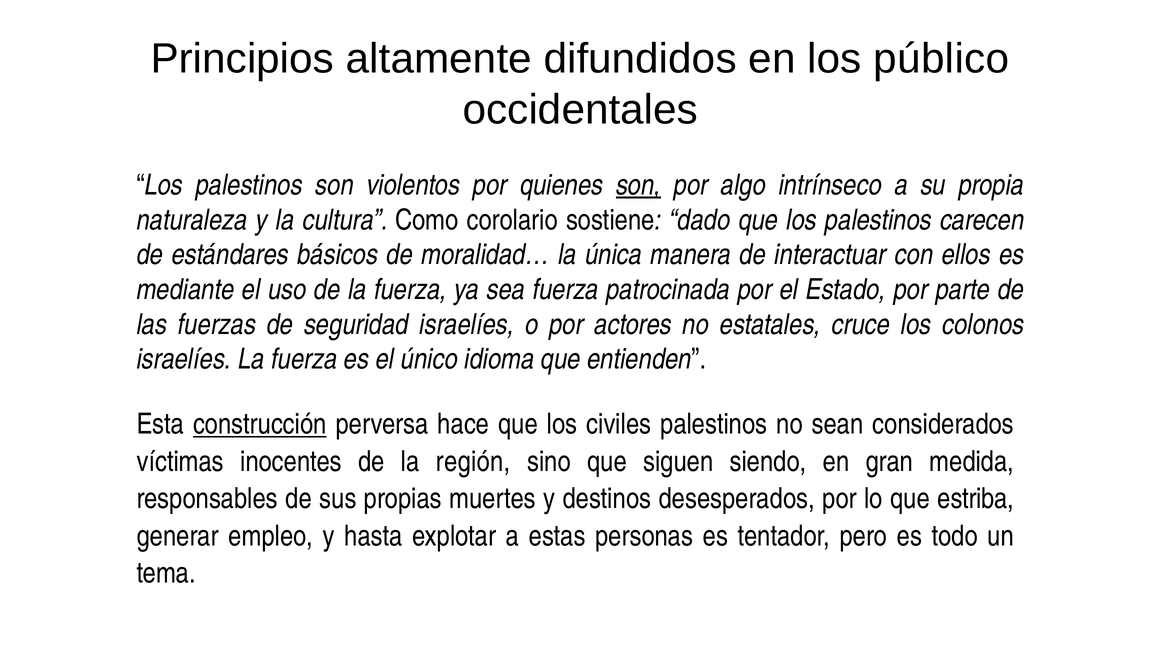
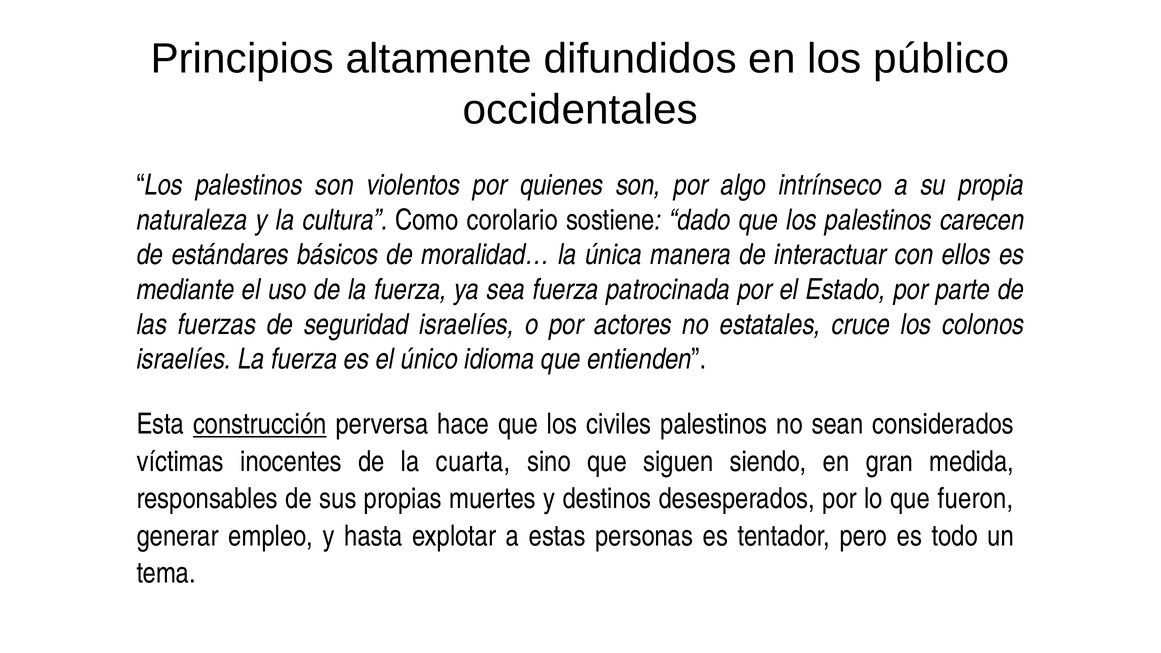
son underline: present -> none (639, 185)
región: región -> cuarta (473, 462)
estriba: estriba -> fueron (976, 499)
